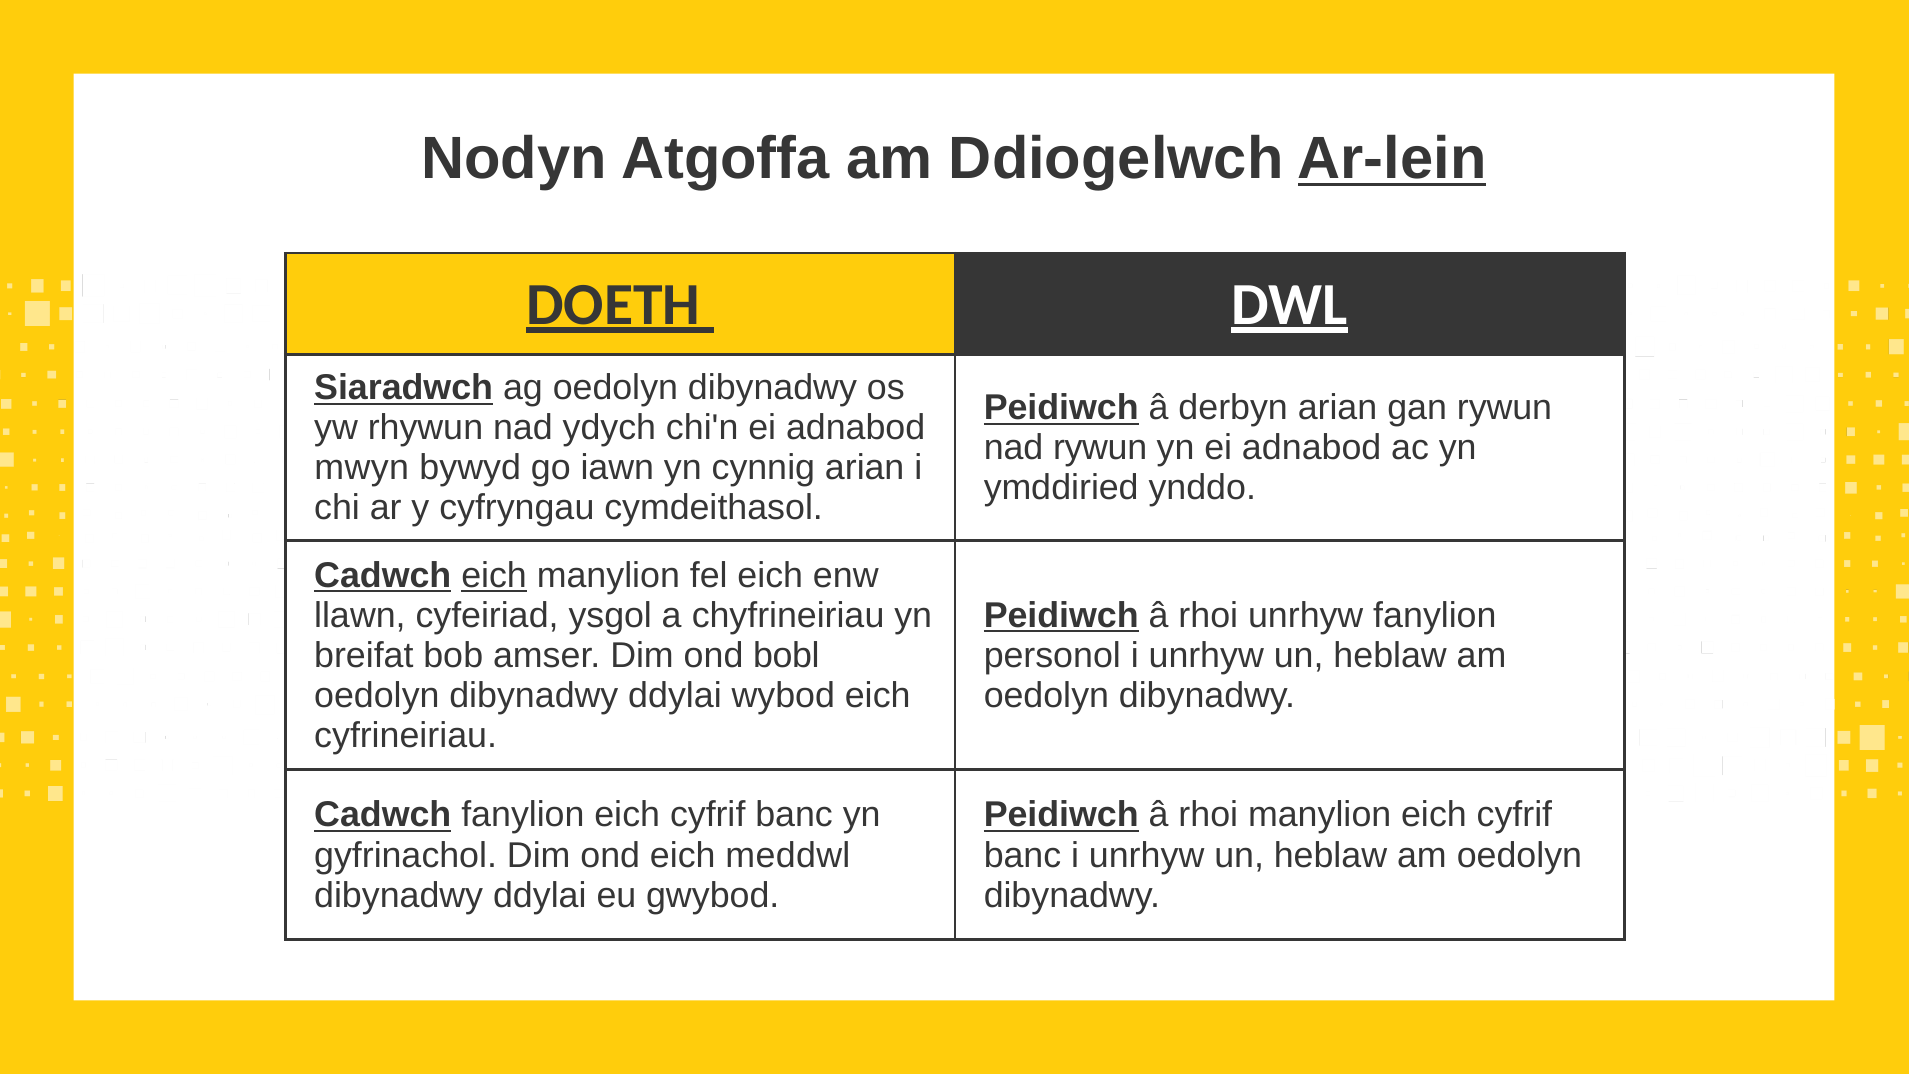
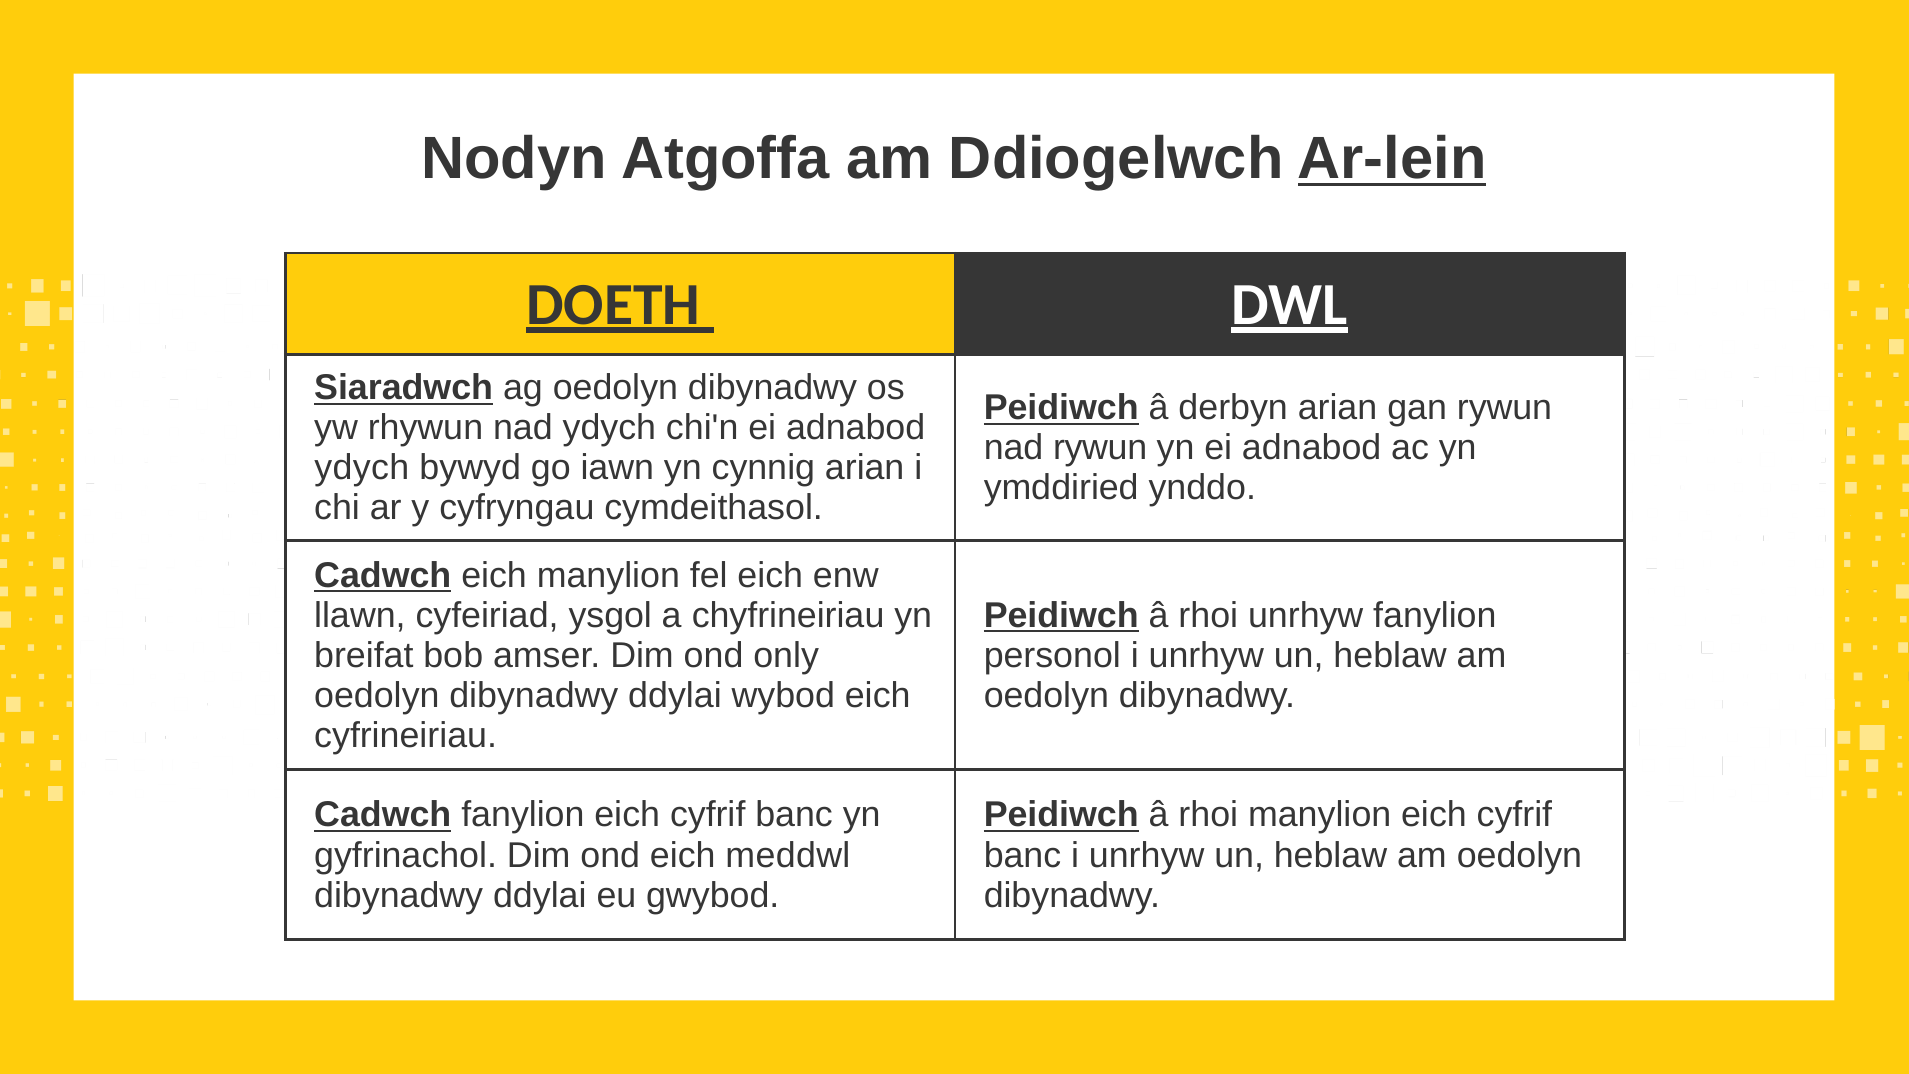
mwyn: mwyn -> ydych (362, 468)
eich underline: present -> none (494, 575)
bobl: bobl -> only (786, 656)
